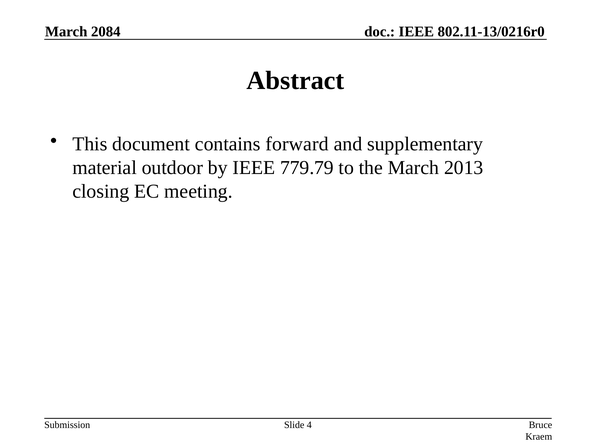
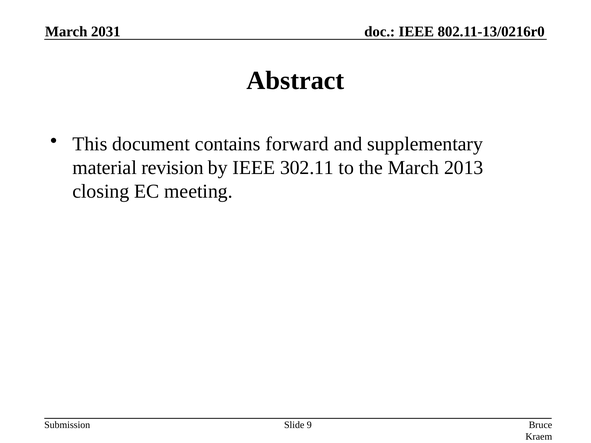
2084: 2084 -> 2031 (106, 32)
outdoor: outdoor -> revision (173, 168)
779.79: 779.79 -> 302.11 (307, 168)
4: 4 -> 9 (309, 425)
